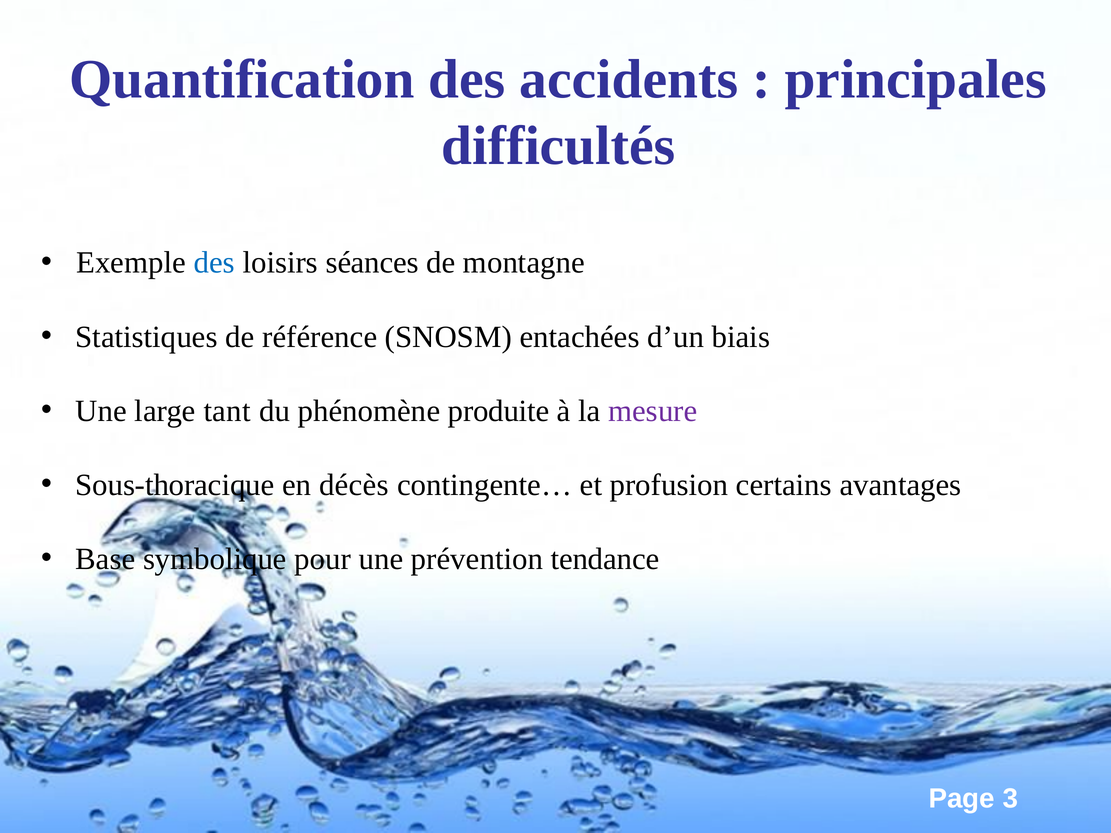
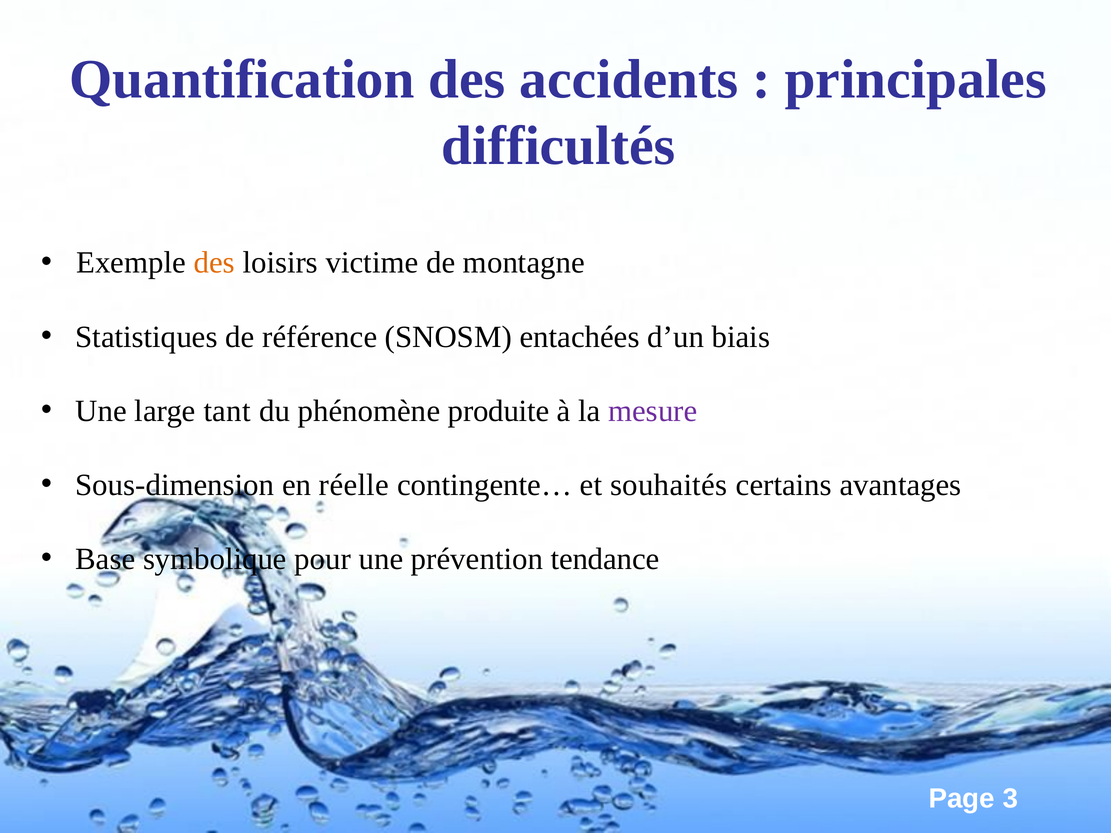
des colour: blue -> orange (214, 263)
séances: séances -> victime (372, 263)
Sous-thoracique: Sous-thoracique -> Sous-dimension (175, 485)
décès: décès -> réelle (354, 485)
profusion: profusion -> souhaités (669, 485)
